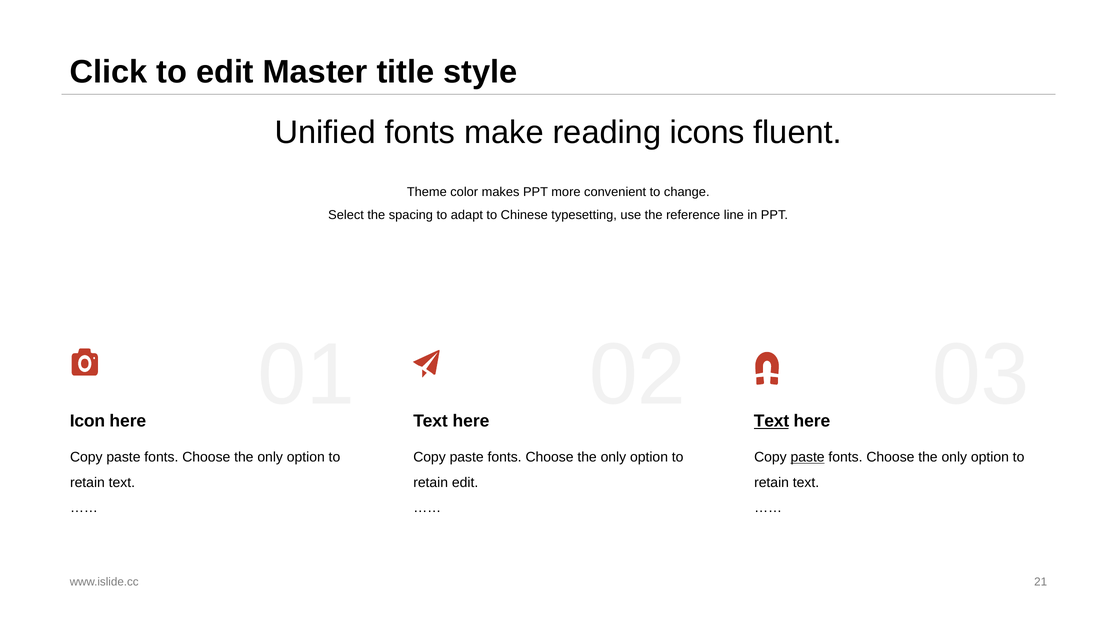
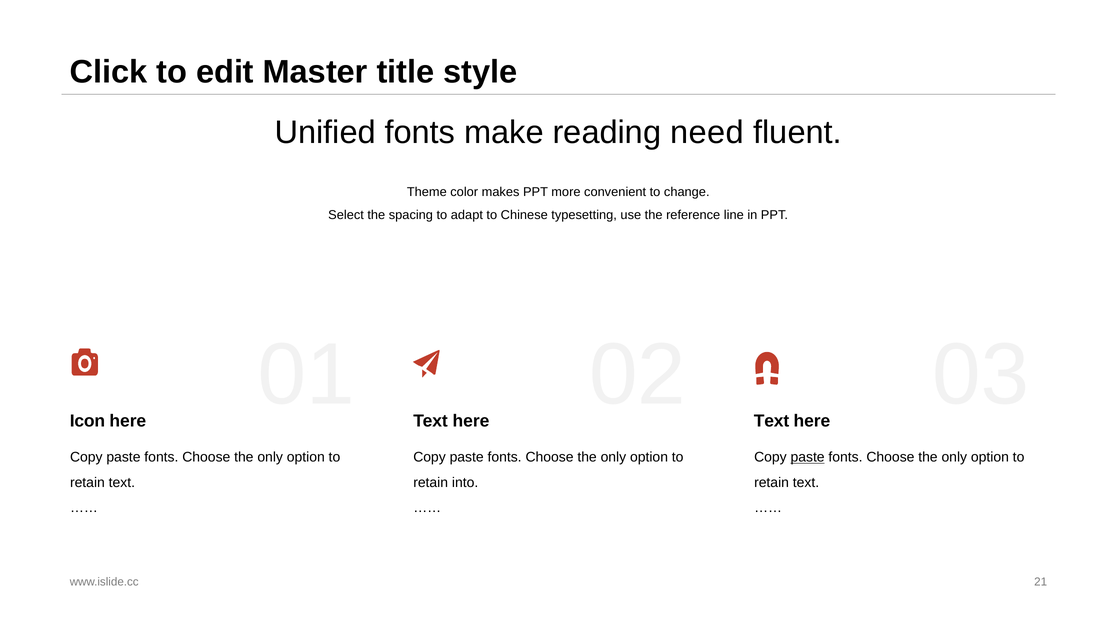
icons: icons -> need (707, 132)
Text underline: present -> none (772, 421)
retain edit: edit -> into (465, 483)
